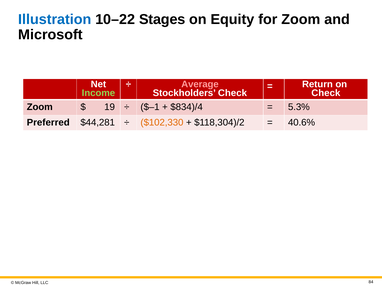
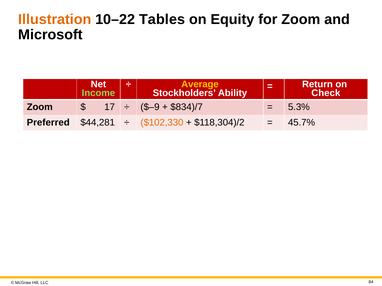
Illustration colour: blue -> orange (55, 19)
Stages: Stages -> Tables (162, 19)
Average colour: pink -> yellow (200, 84)
Stockholders Check: Check -> Ability (233, 93)
19: 19 -> 17 (110, 107)
$–1: $–1 -> $–9 (150, 107)
$834)/4: $834)/4 -> $834)/7 (187, 107)
40.6%: 40.6% -> 45.7% (302, 123)
